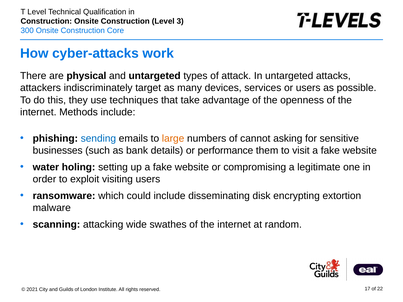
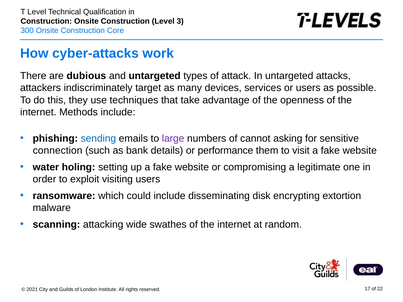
physical: physical -> dubious (86, 76)
large colour: orange -> purple (173, 139)
businesses: businesses -> connection (58, 151)
